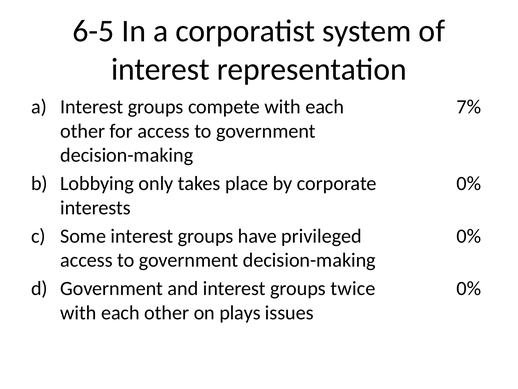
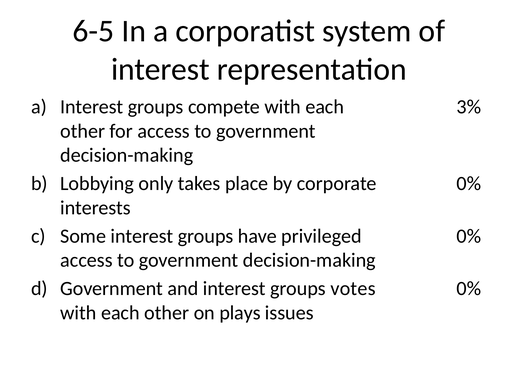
7%: 7% -> 3% (469, 107)
twice: twice -> votes (353, 288)
